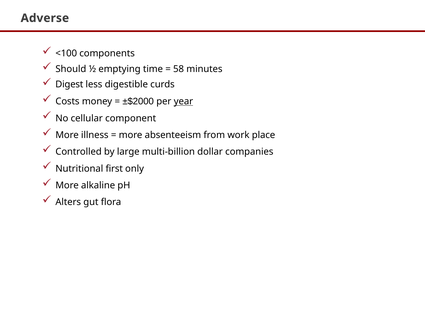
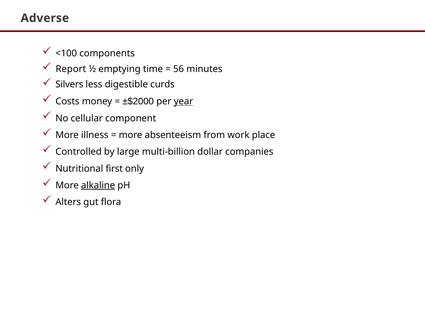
Should: Should -> Report (71, 69)
58: 58 -> 56 (179, 69)
Digest: Digest -> Silvers (69, 84)
alkaline underline: none -> present (98, 185)
